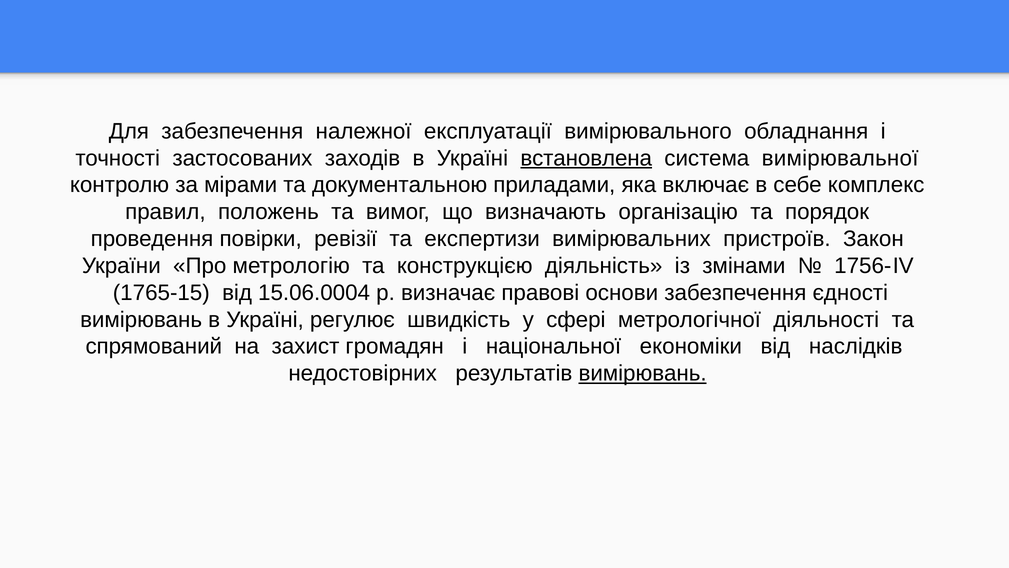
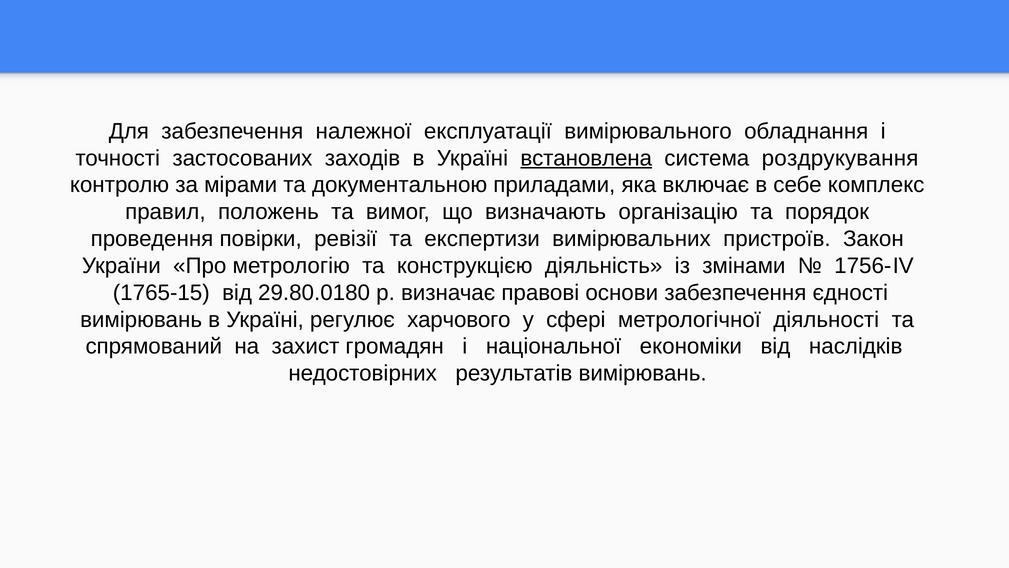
вимірювальної: вимірювальної -> роздрукування (840, 158)
15.06.0004: 15.06.0004 -> 29.80.0180 (314, 292)
швидкість: швидкість -> харчового (459, 319)
вимірювань underline: present -> none (643, 373)
